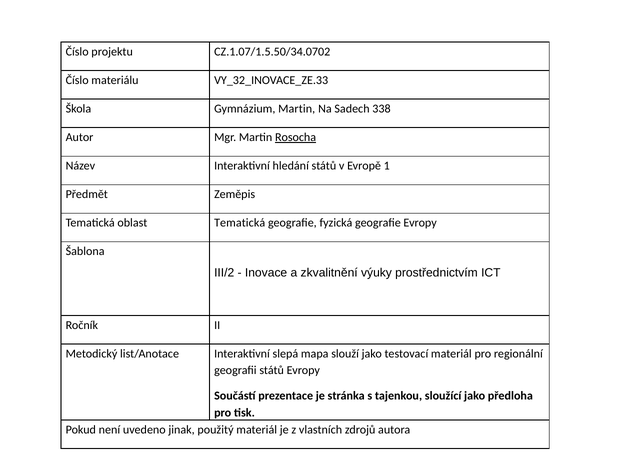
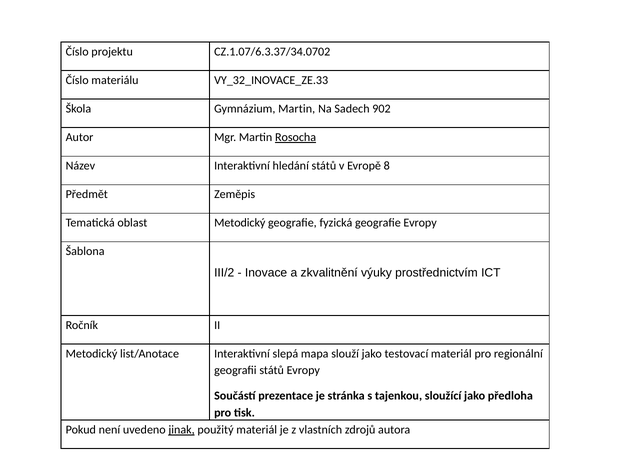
CZ.1.07/1.5.50/34.0702: CZ.1.07/1.5.50/34.0702 -> CZ.1.07/6.3.37/34.0702 (272, 52)
338: 338 -> 902 (381, 109)
1: 1 -> 8 (387, 166)
oblast Tematická: Tematická -> Metodický (240, 223)
jinak underline: none -> present (182, 430)
